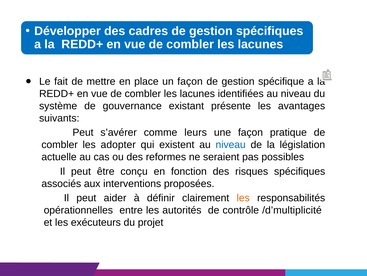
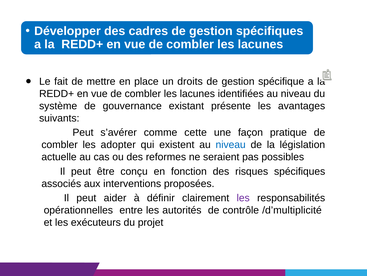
un façon: façon -> droits (190, 81)
leurs: leurs -> cette (196, 132)
les colour: orange -> purple (243, 197)
